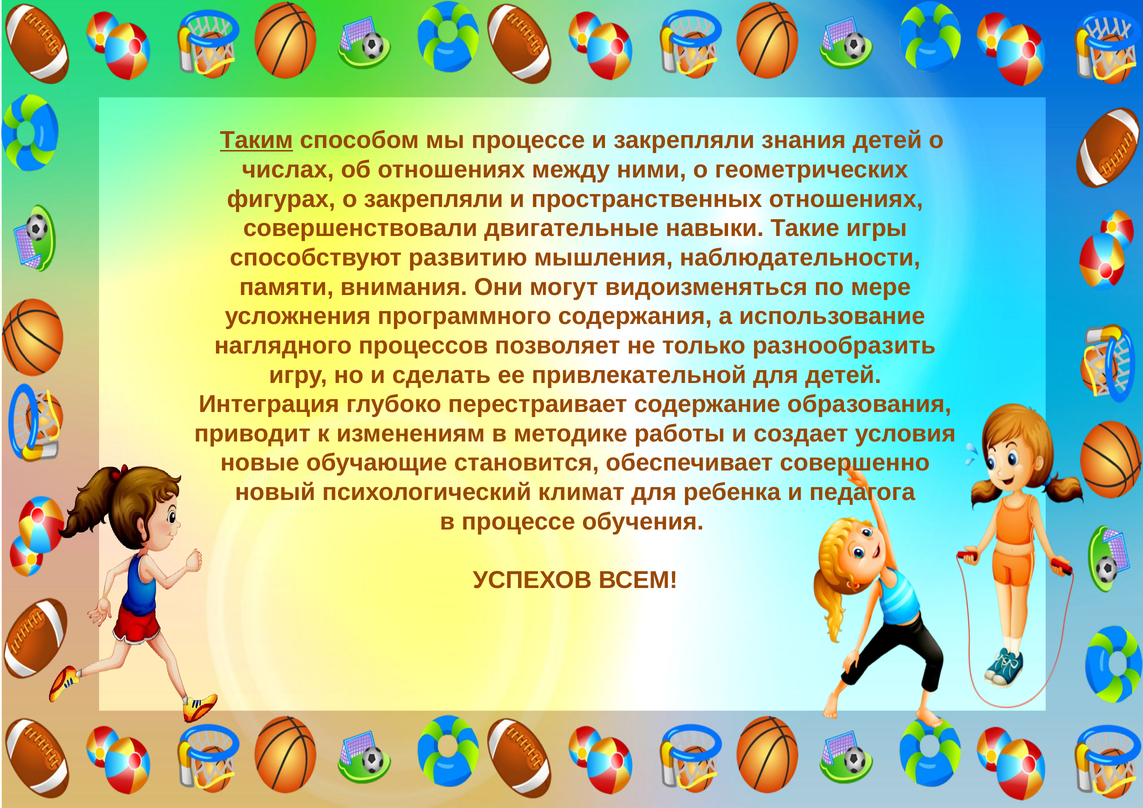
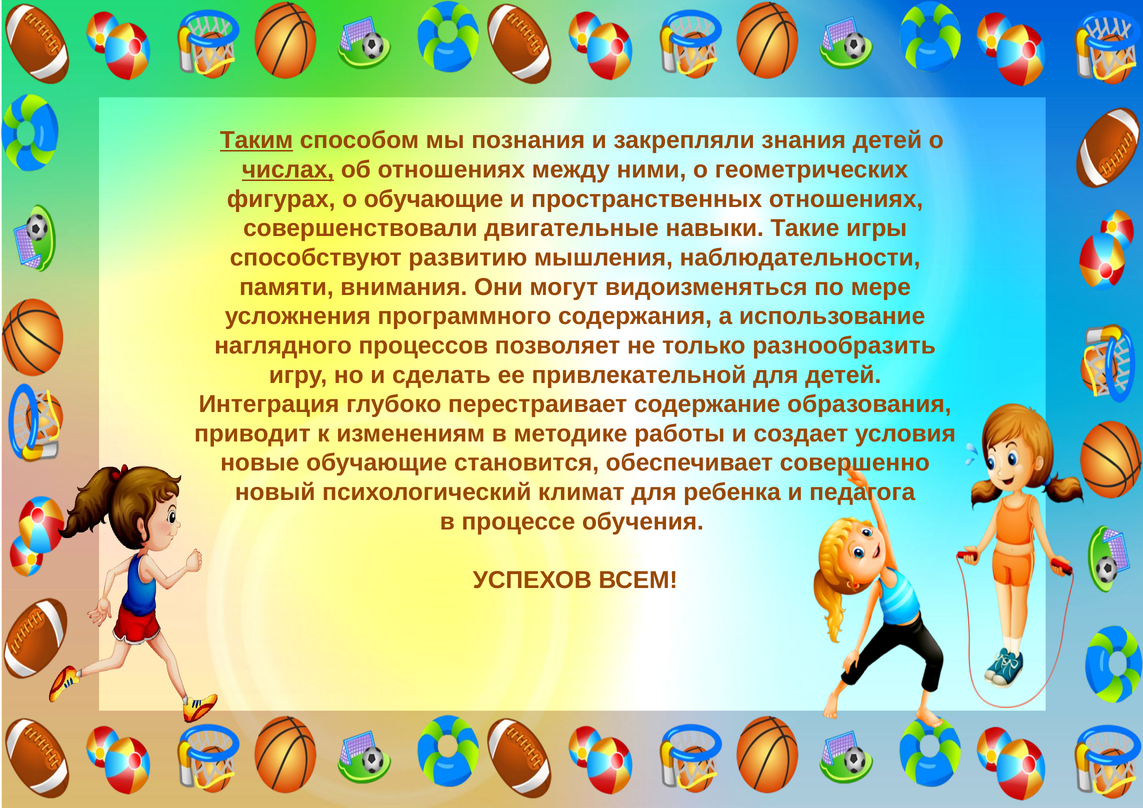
мы процессе: процессе -> познания (528, 140)
числах underline: none -> present (288, 170)
о закрепляли: закрепляли -> обучающие (434, 199)
